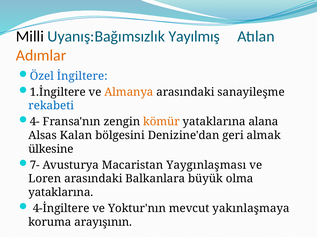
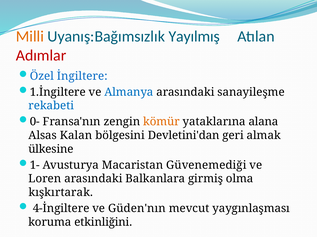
Milli colour: black -> orange (30, 37)
Adımlar colour: orange -> red (41, 56)
Almanya colour: orange -> blue (129, 92)
4-: 4- -> 0- (35, 122)
Denizine'dan: Denizine'dan -> Devletini'dan (184, 136)
7-: 7- -> 1- (35, 166)
Yaygınlaşması: Yaygınlaşması -> Güvenemediği (206, 166)
büyük: büyük -> girmiş (205, 179)
yataklarına: yataklarına -> kışkırtarak (61, 193)
Yoktur'nın: Yoktur'nın -> Güden'nın (137, 209)
yakınlaşmaya: yakınlaşmaya -> yaygınlaşması (251, 209)
arayışının: arayışının -> etkinliğini (103, 223)
